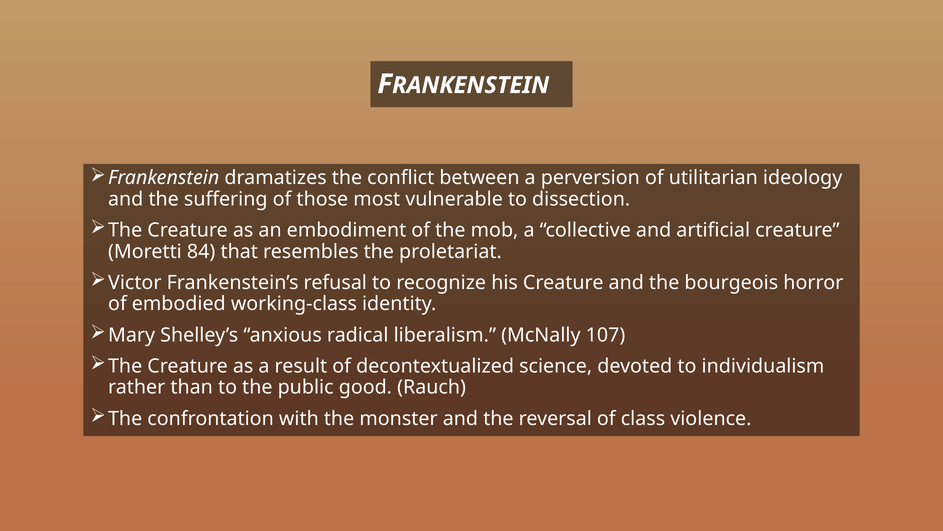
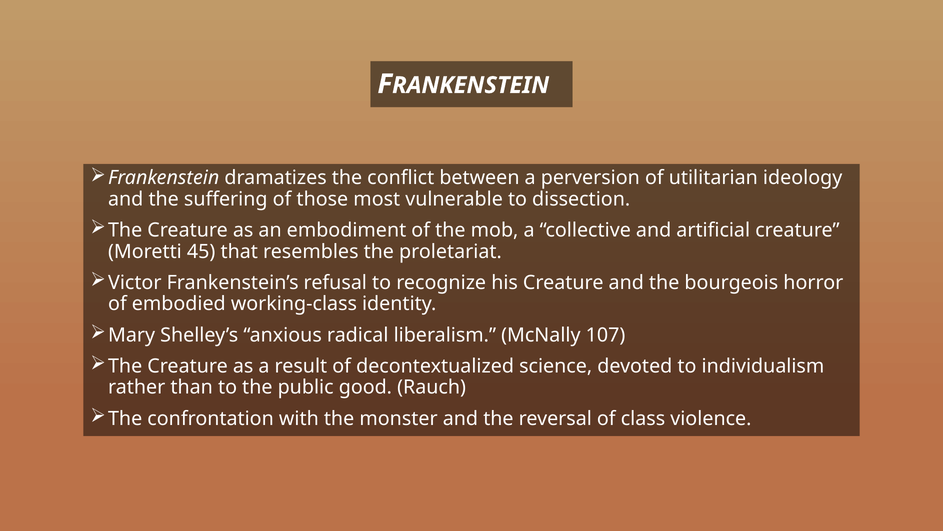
84: 84 -> 45 (201, 251)
